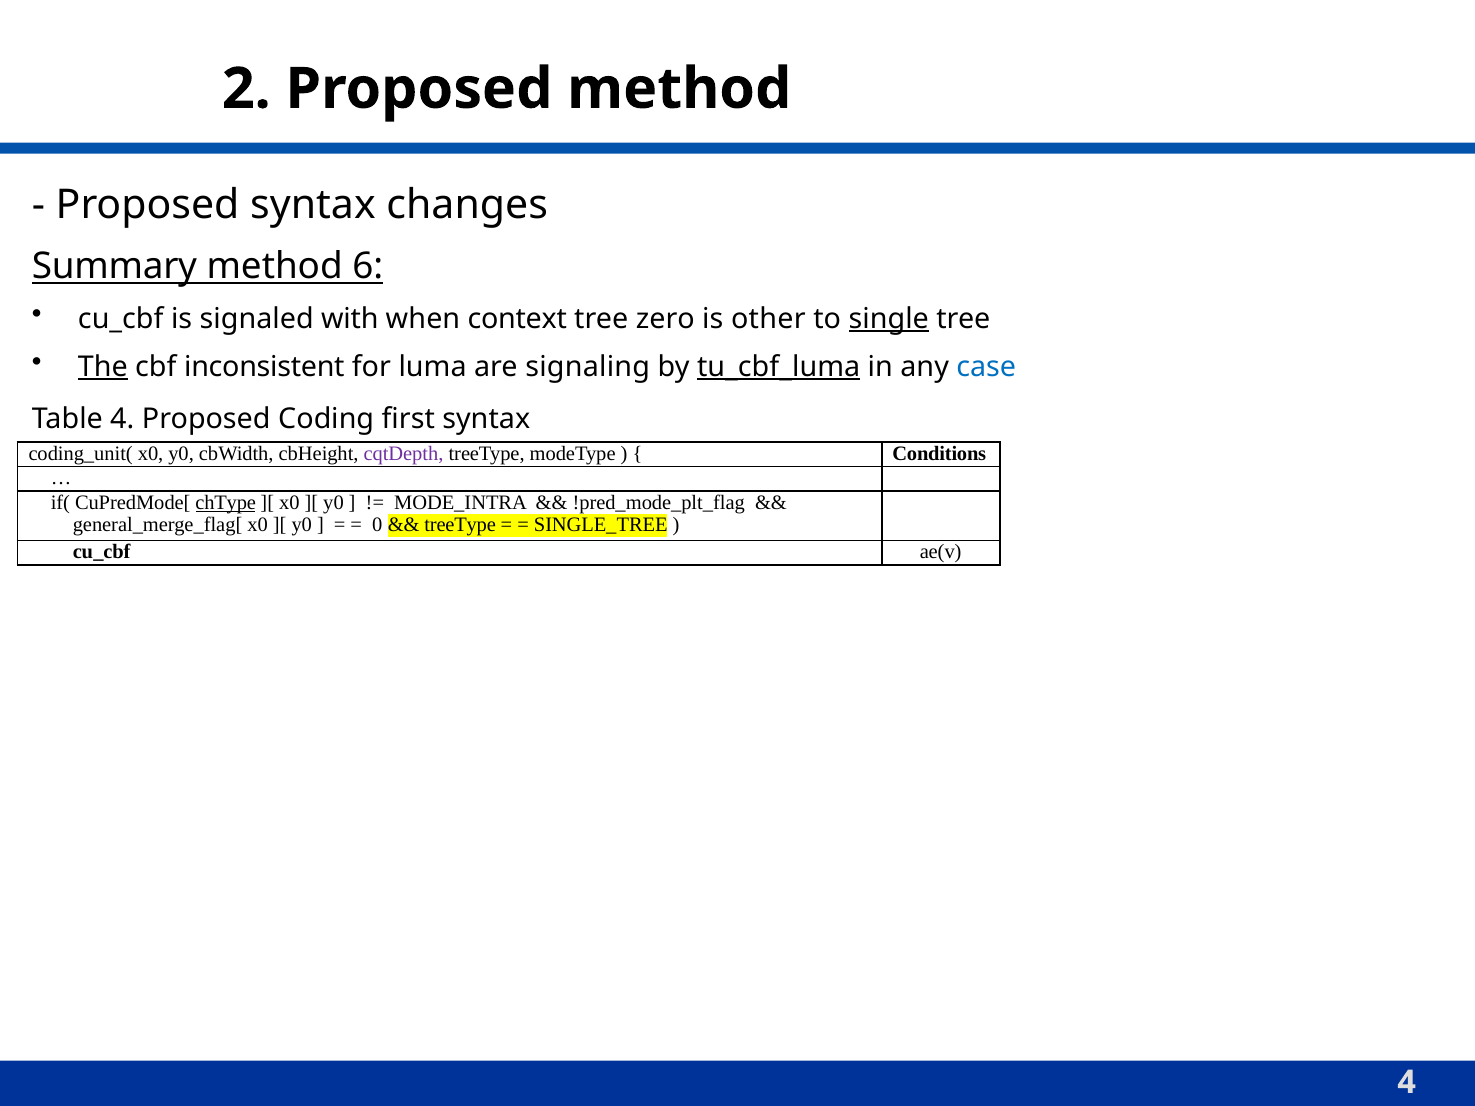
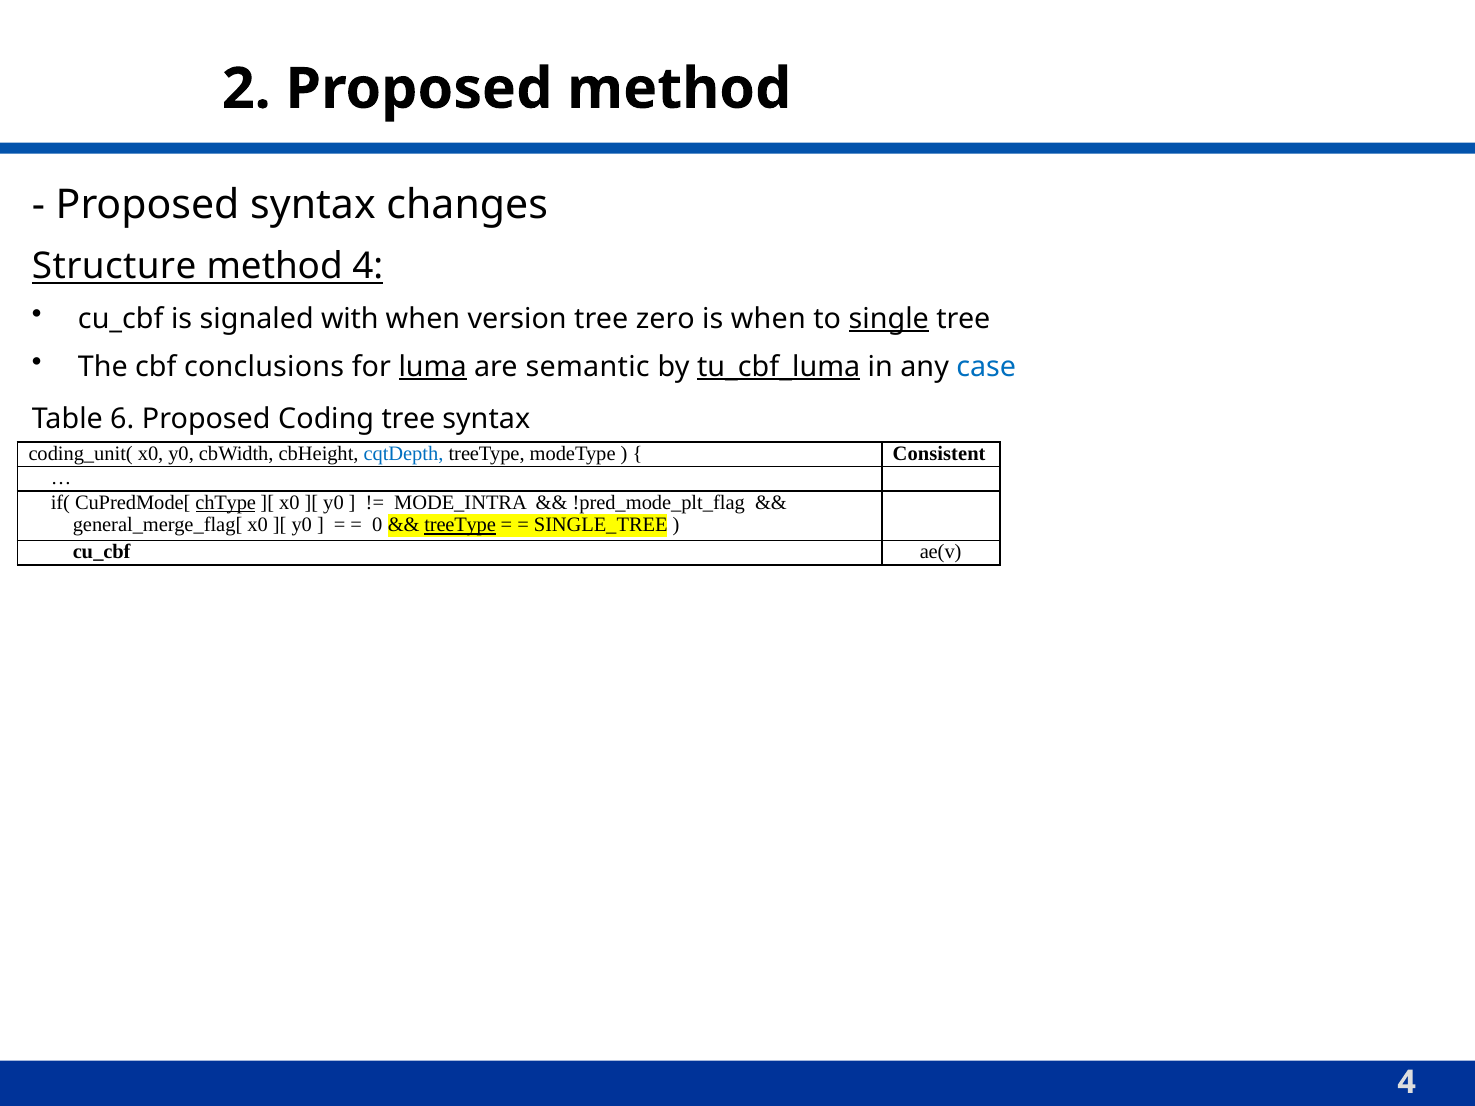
Summary: Summary -> Structure (114, 266)
6: 6 -> 4 (368, 266)
context: context -> version (517, 319)
is other: other -> when (768, 319)
The underline: present -> none (103, 367)
inconsistent: inconsistent -> conclusions (264, 367)
luma underline: none -> present (433, 367)
signaling: signaling -> semantic (588, 367)
Table 4: 4 -> 6 (122, 419)
Coding first: first -> tree (408, 419)
cqtDepth colour: purple -> blue (403, 453)
Conditions: Conditions -> Consistent (939, 453)
treeType underline: none -> present (460, 525)
